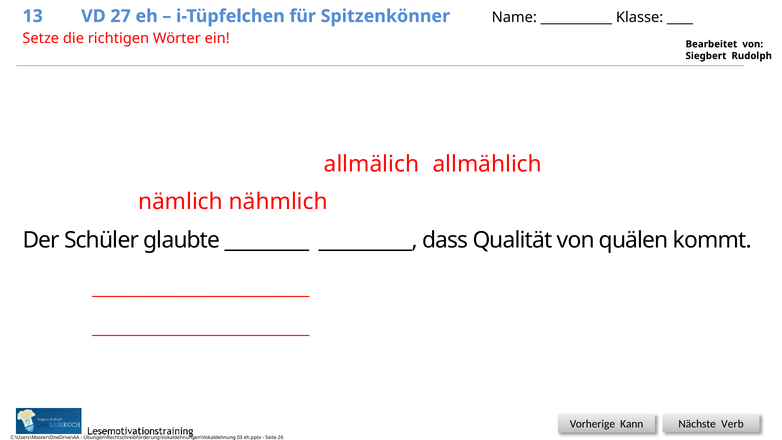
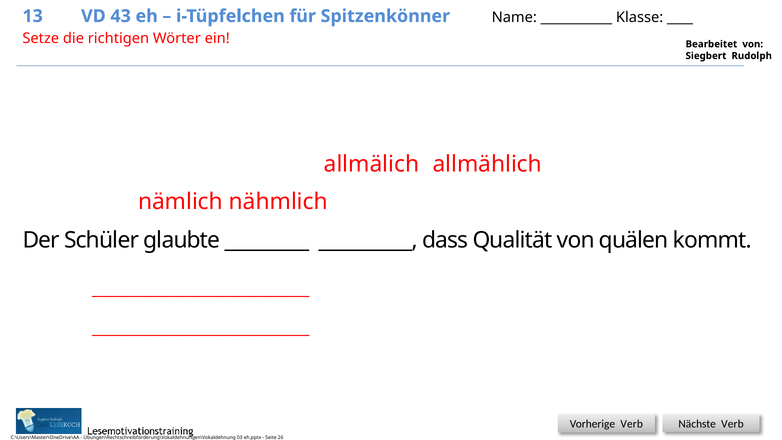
27: 27 -> 43 (121, 16)
Kann: Kann -> Verb (632, 424)
